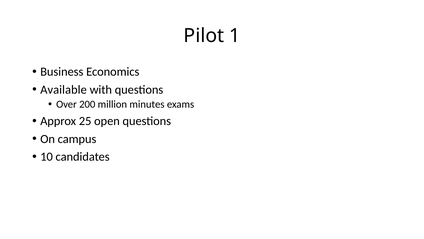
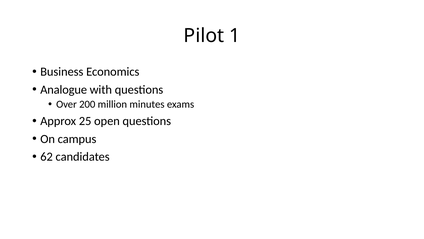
Available: Available -> Analogue (64, 89)
10: 10 -> 62 (47, 156)
